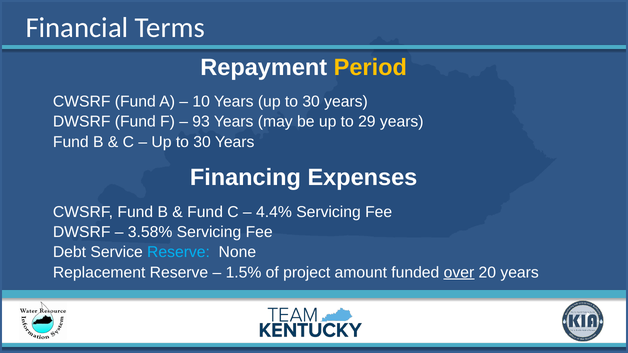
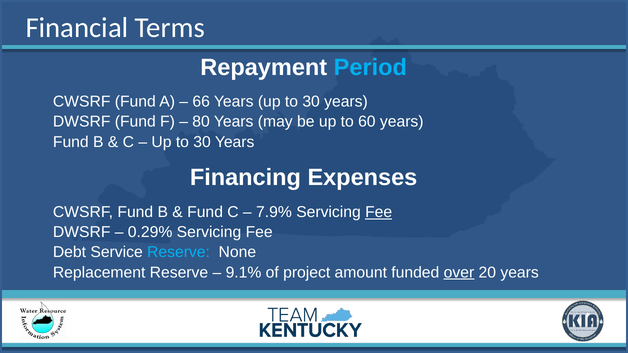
Period colour: yellow -> light blue (370, 67)
10: 10 -> 66 (201, 102)
93: 93 -> 80 (201, 122)
29: 29 -> 60 (367, 122)
4.4%: 4.4% -> 7.9% (274, 212)
Fee underline: none -> present (379, 212)
3.58%: 3.58% -> 0.29% (150, 232)
1.5%: 1.5% -> 9.1% (244, 273)
